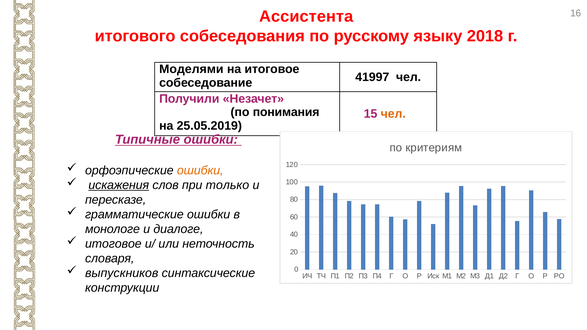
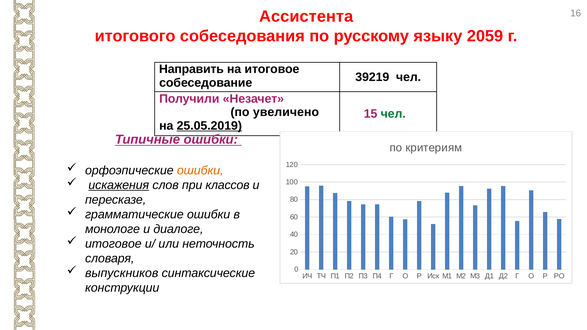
2018: 2018 -> 2059 (485, 36)
Моделями: Моделями -> Направить (191, 69)
41997: 41997 -> 39219 (372, 77)
понимания: понимания -> увеличено (286, 112)
чел colour: orange -> green (393, 114)
25.05.2019 underline: none -> present (209, 126)
только: только -> классов (228, 185)
